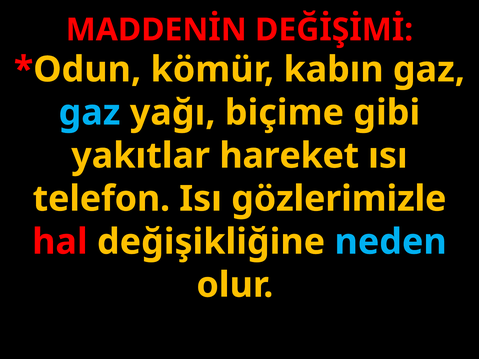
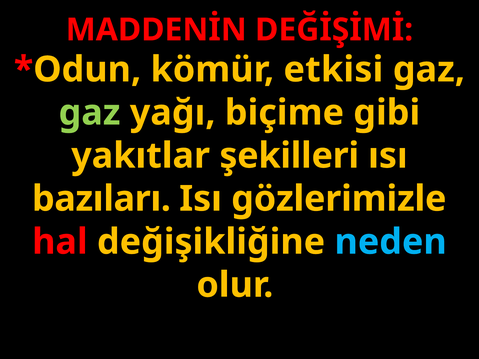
kabın: kabın -> etkisi (333, 70)
gaz colour: light blue -> light green (90, 113)
hareket: hareket -> şekilleri (289, 156)
telefon: telefon -> bazıları (101, 199)
